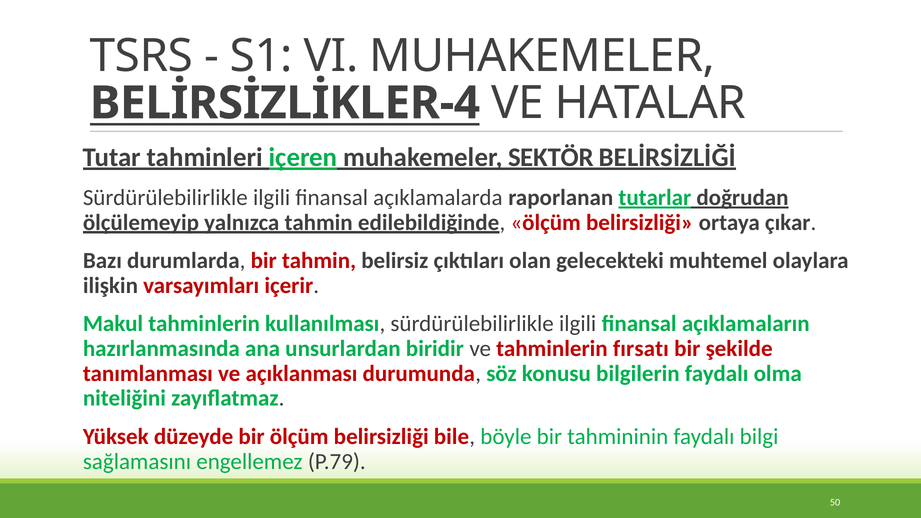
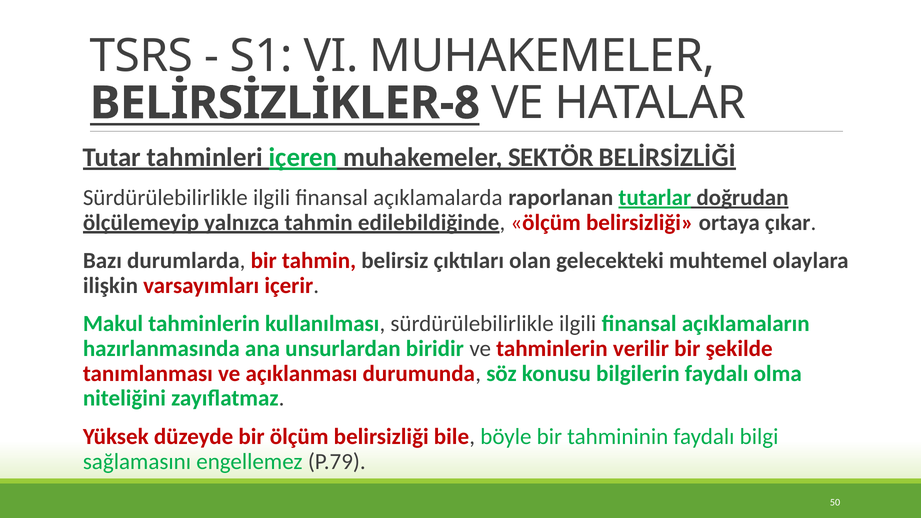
BELİRSİZLİKLER-4: BELİRSİZLİKLER-4 -> BELİRSİZLİKLER-8 (285, 103)
fırsatı: fırsatı -> verilir (641, 349)
